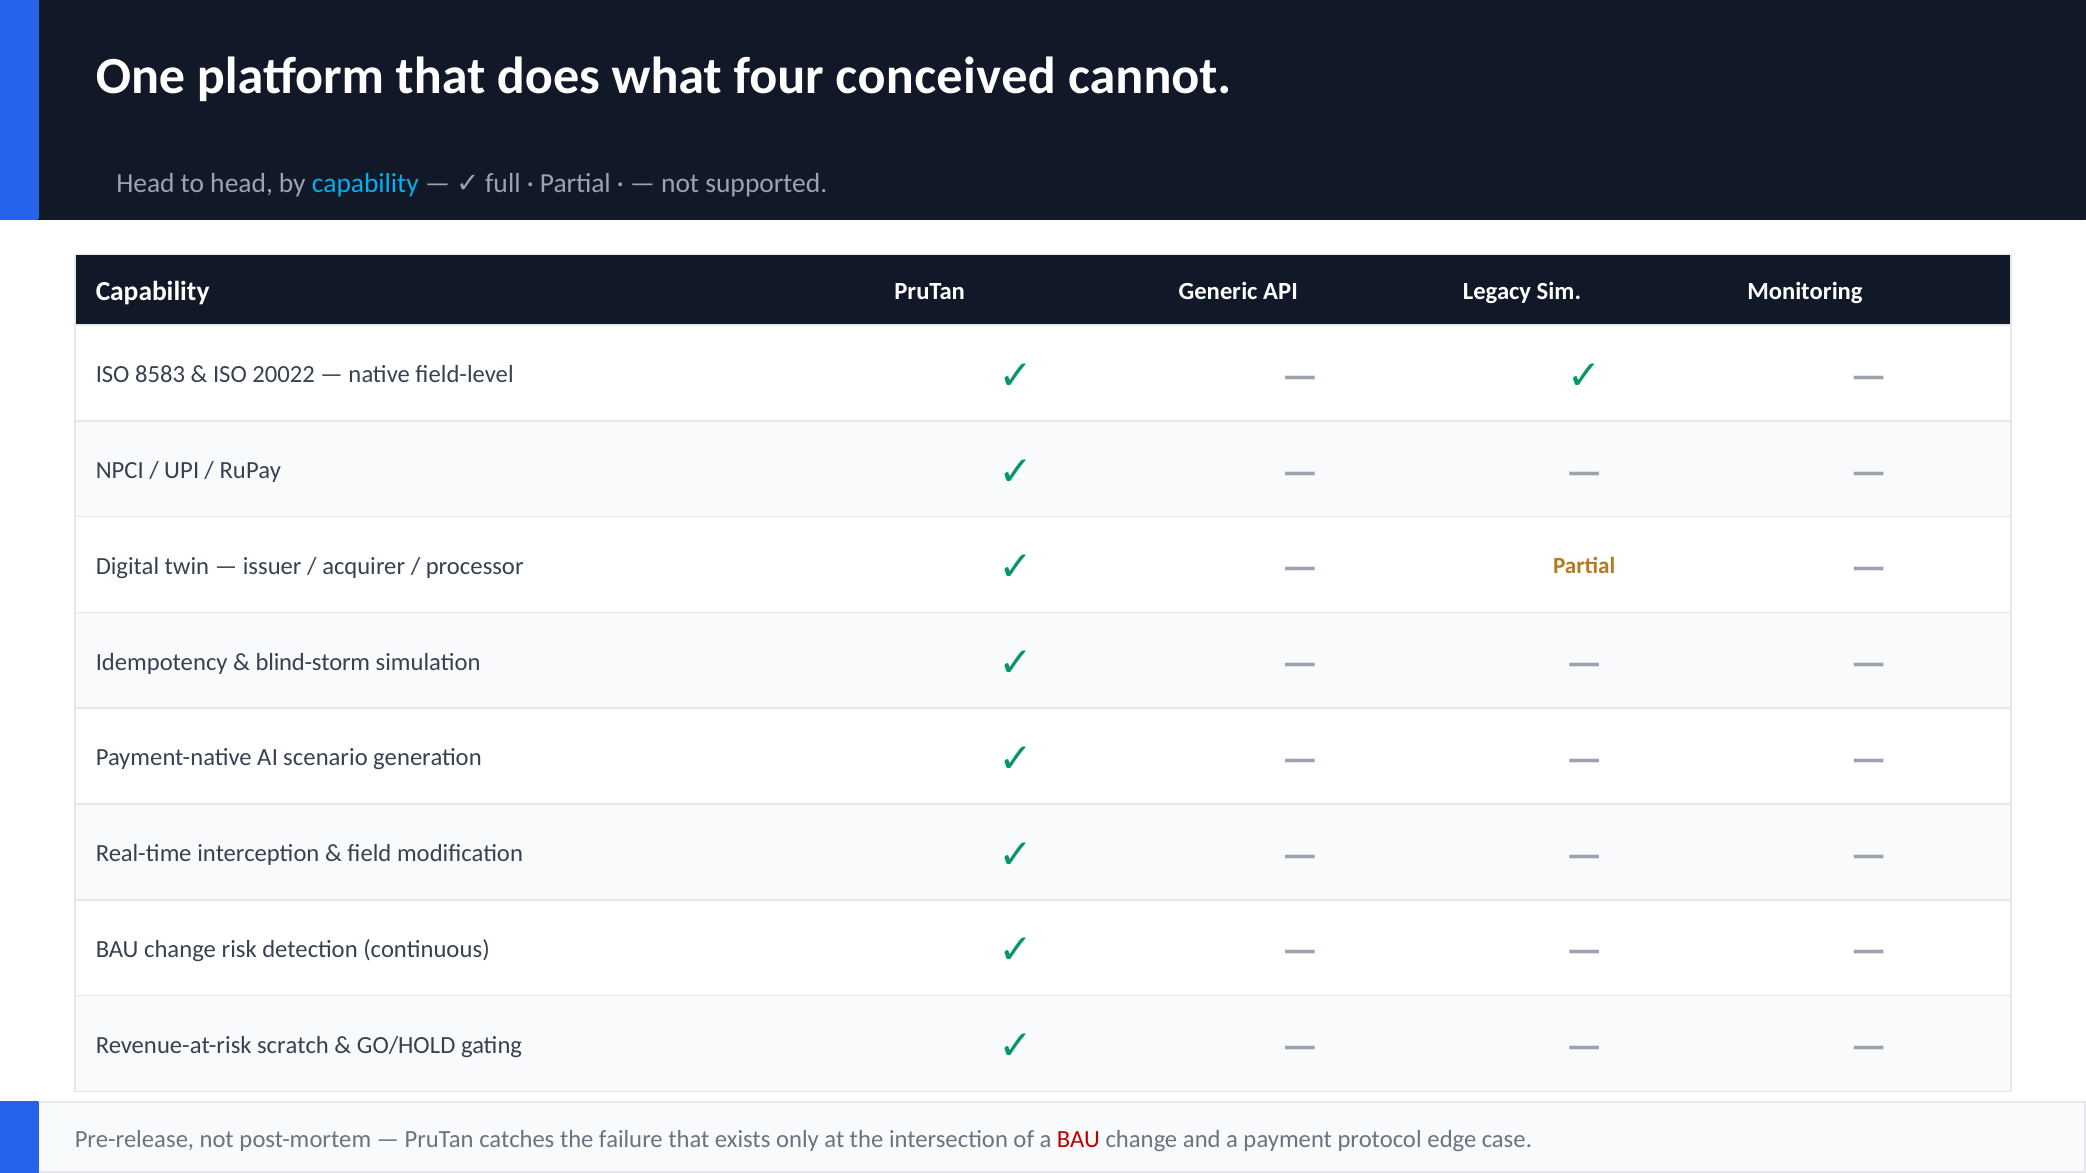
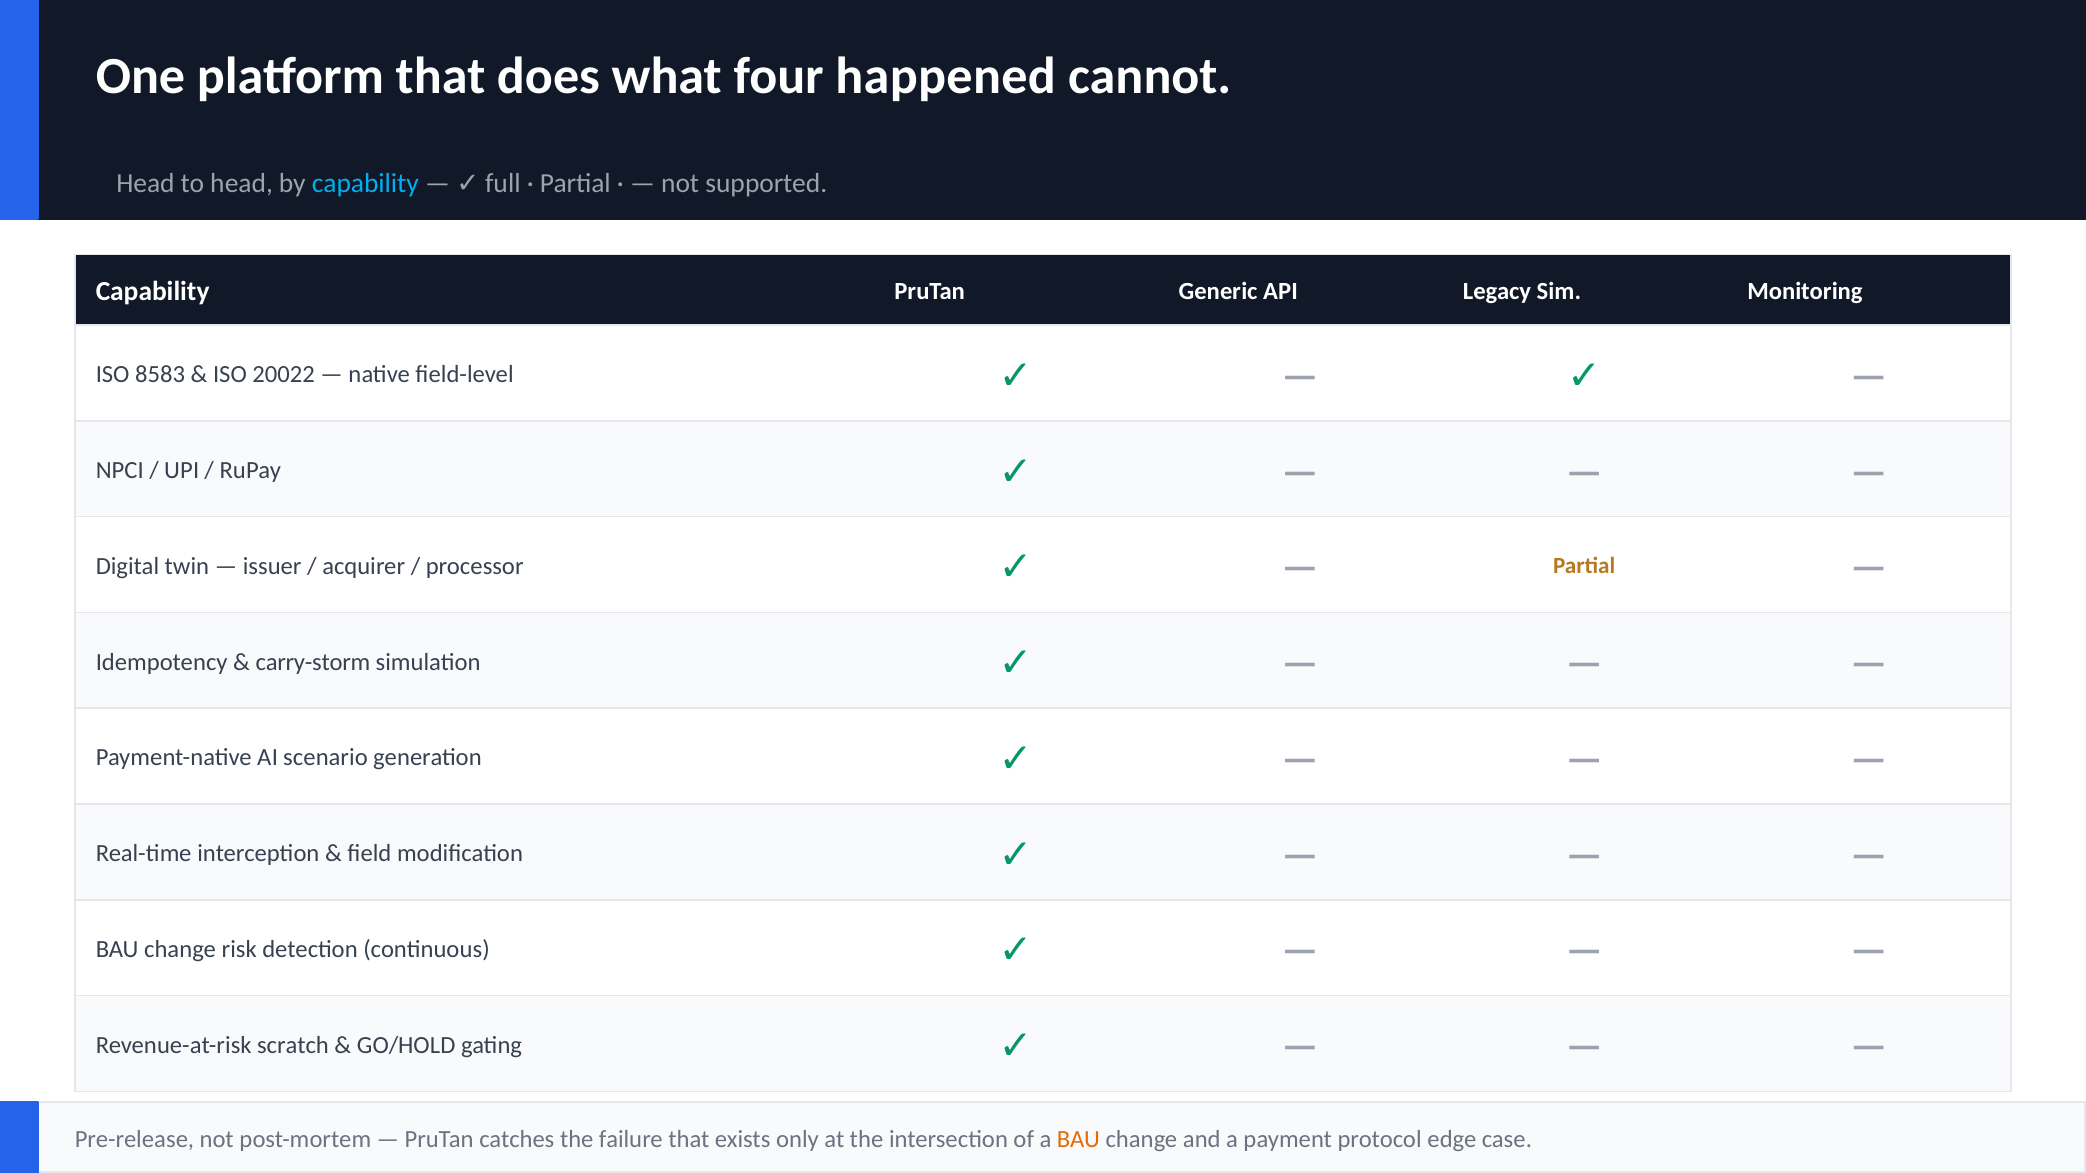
conceived: conceived -> happened (946, 77)
blind-storm: blind-storm -> carry-storm (313, 662)
BAU colour: red -> orange (1078, 1140)
